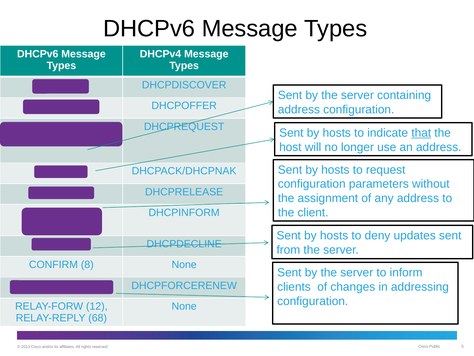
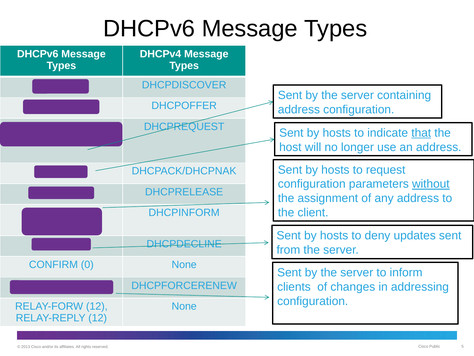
without underline: none -> present (431, 184)
CONFIRM 8: 8 -> 0 (87, 264)
RELAY-REPLY 68: 68 -> 12 (98, 318)
